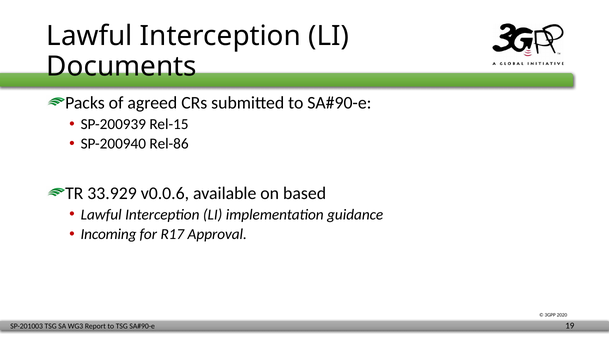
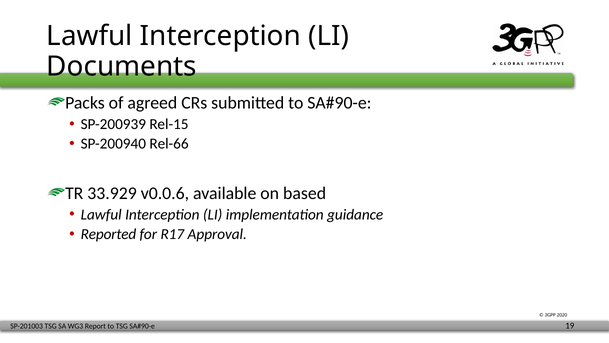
Rel-86: Rel-86 -> Rel-66 (169, 144)
Incoming: Incoming -> Reported (108, 234)
